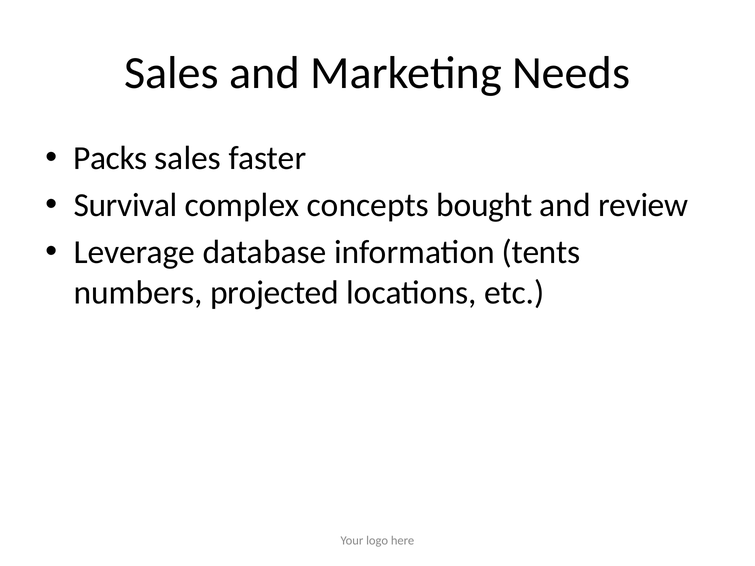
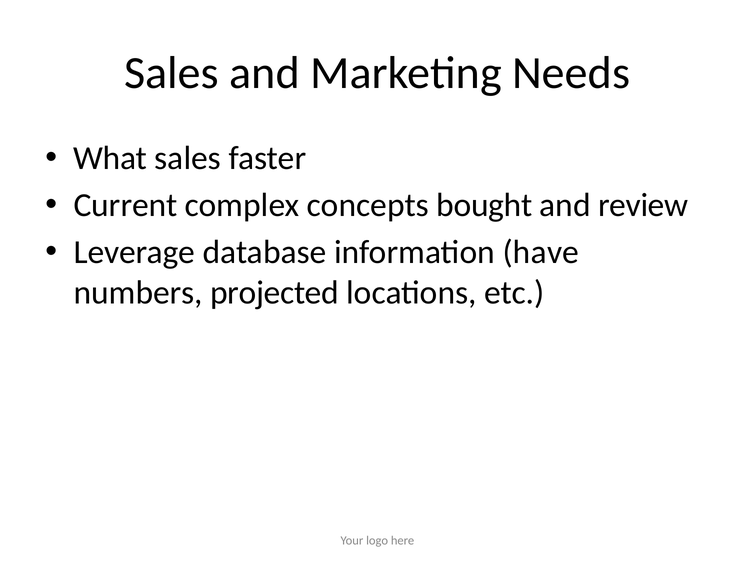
Packs: Packs -> What (110, 158)
Survival: Survival -> Current (126, 205)
tents: tents -> have (541, 252)
